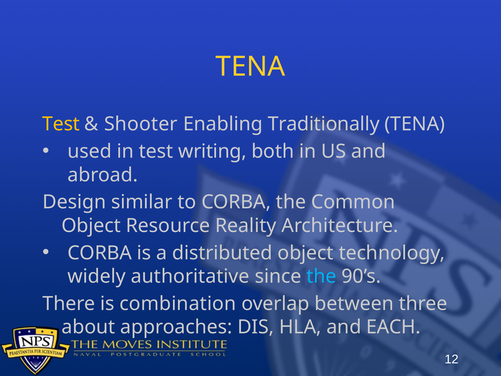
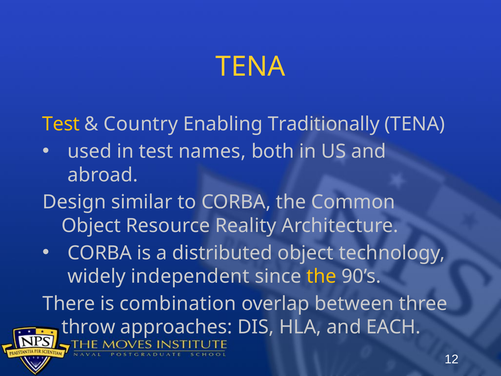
Shooter: Shooter -> Country (141, 124)
writing: writing -> names (212, 151)
authoritative: authoritative -> independent (190, 276)
the colour: light blue -> yellow (321, 276)
about: about -> throw (88, 327)
